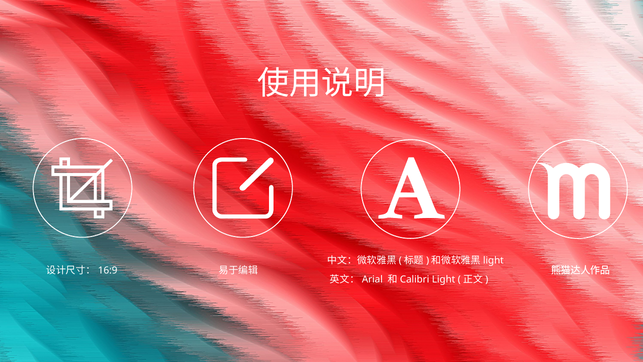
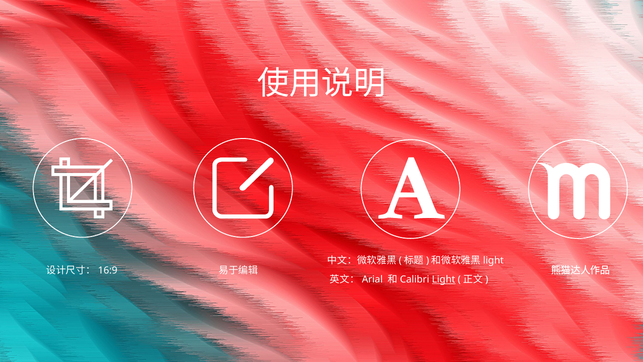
Light underline: none -> present (444, 279)
